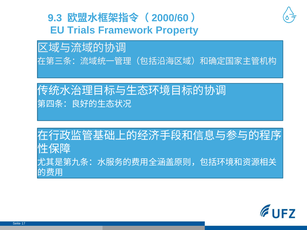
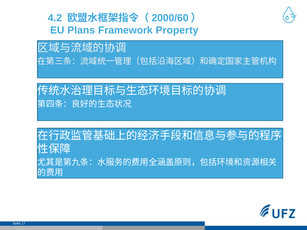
9.3: 9.3 -> 4.2 (55, 18)
Trials: Trials -> Plans (81, 30)
